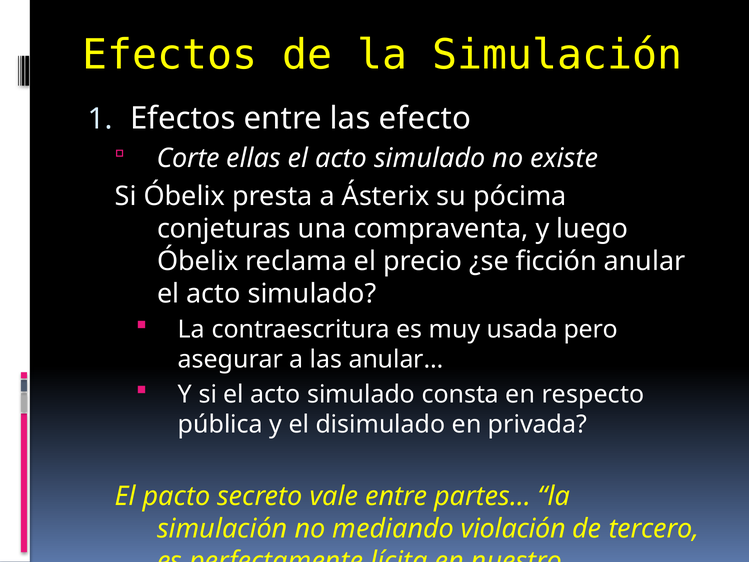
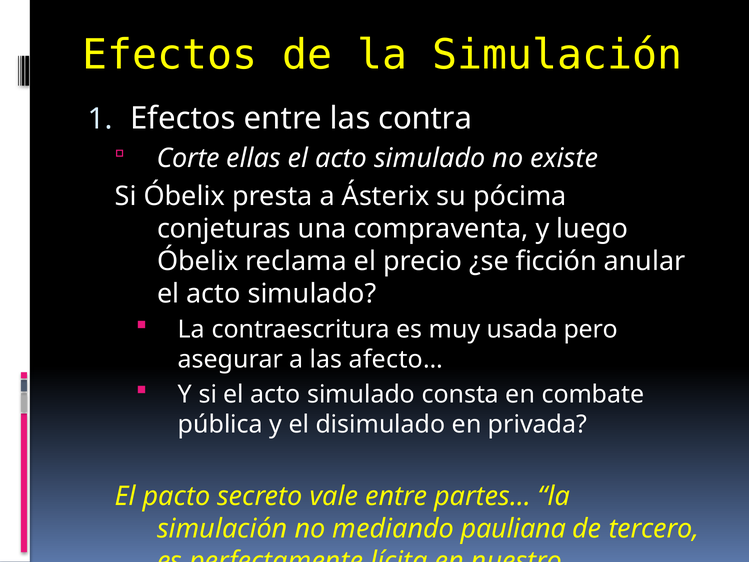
efecto: efecto -> contra (425, 118)
anular…: anular… -> afecto… (396, 359)
respecto: respecto -> combate (593, 394)
violación: violación -> pauliana (513, 528)
